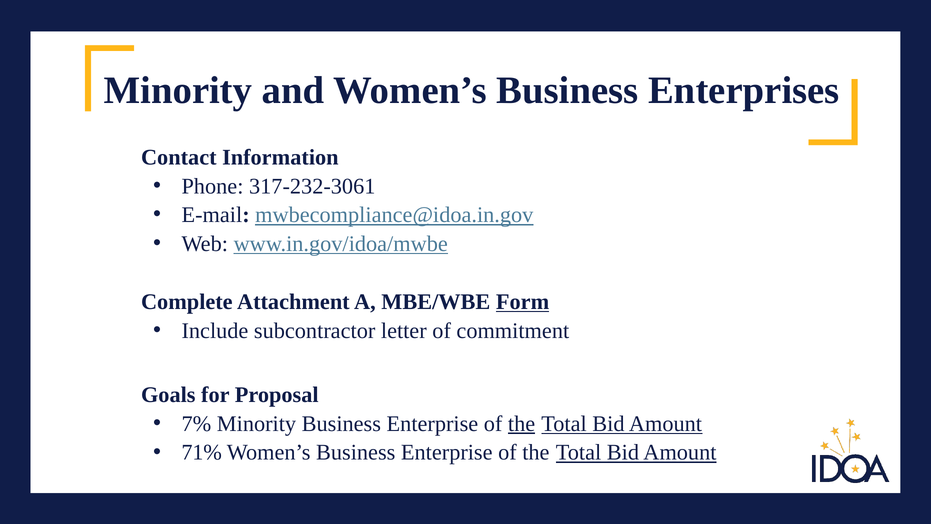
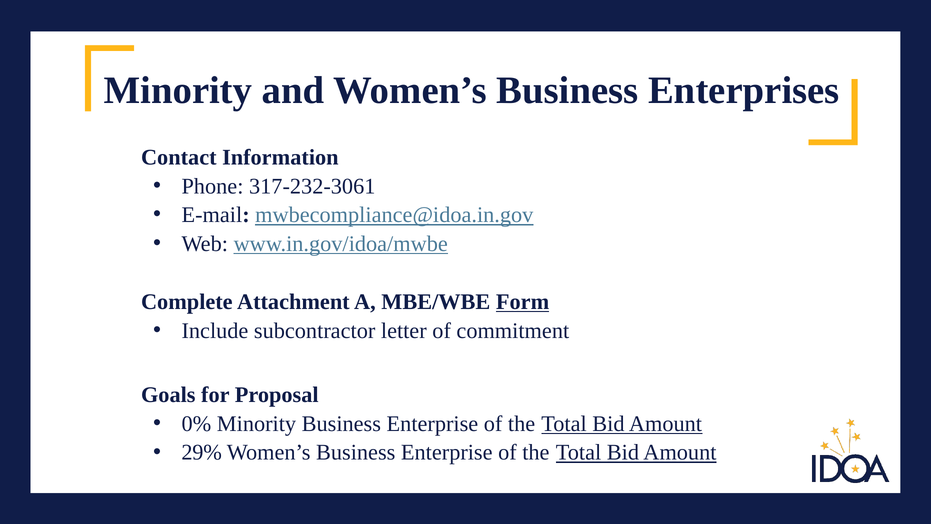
7%: 7% -> 0% (196, 423)
the underline: present -> none (522, 423)
71%: 71% -> 29% (202, 452)
